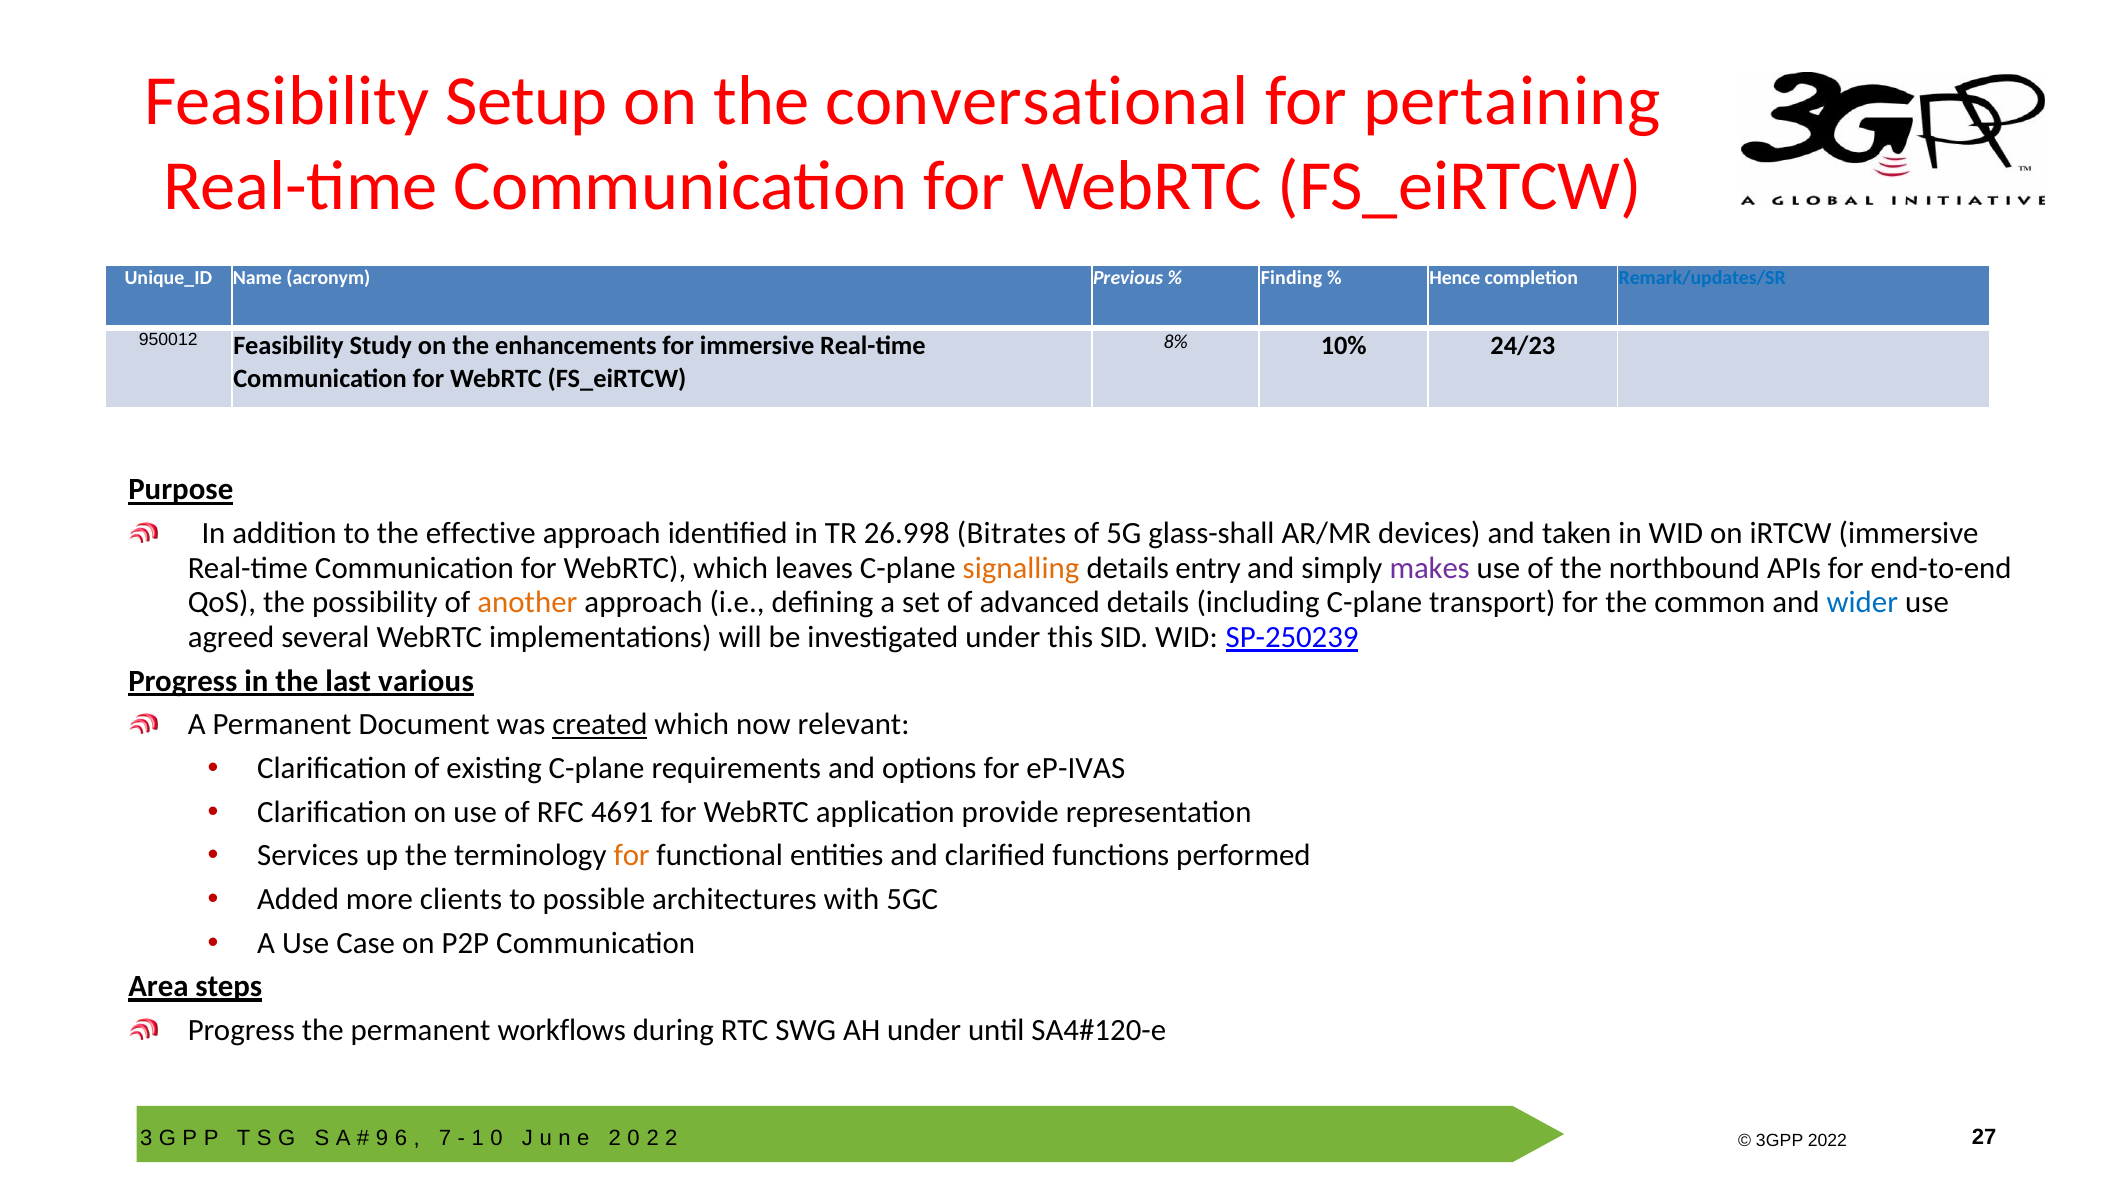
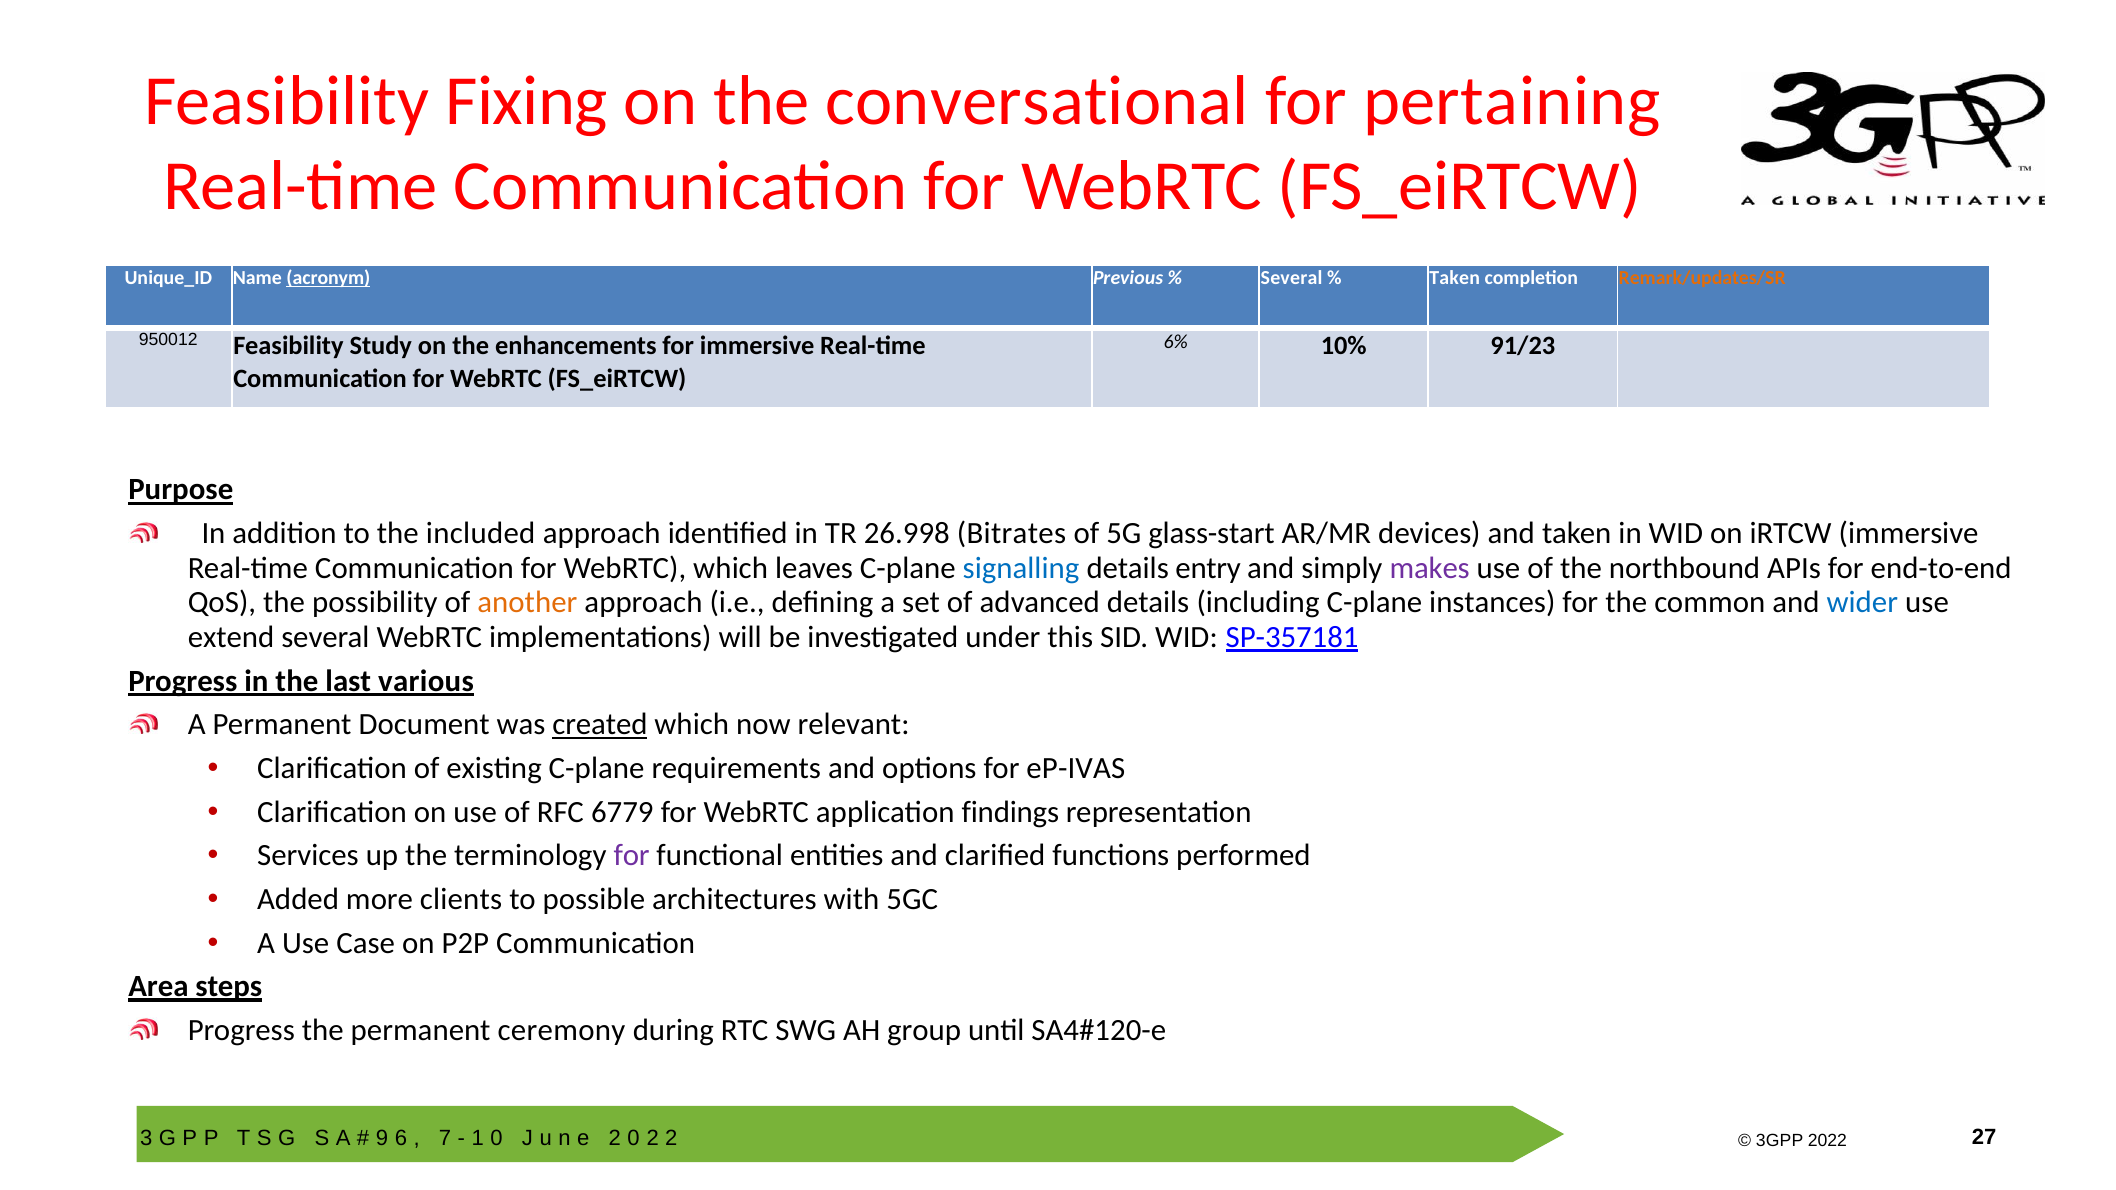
Setup: Setup -> Fixing (527, 101)
acronym underline: none -> present (328, 278)
Finding: Finding -> Several (1292, 278)
Hence: Hence -> Taken (1455, 278)
Remark/updates/SR colour: blue -> orange (1702, 278)
8%: 8% -> 6% (1176, 342)
24/23: 24/23 -> 91/23 (1523, 346)
effective: effective -> included (481, 534)
glass-shall: glass-shall -> glass-start (1212, 534)
signalling colour: orange -> blue (1021, 568)
transport: transport -> instances (1492, 602)
agreed: agreed -> extend (231, 637)
SP-250239: SP-250239 -> SP-357181 (1292, 637)
4691: 4691 -> 6779 (622, 812)
provide: provide -> findings (1010, 812)
for colour: orange -> purple (632, 856)
workflows: workflows -> ceremony (561, 1030)
AH under: under -> group (924, 1030)
